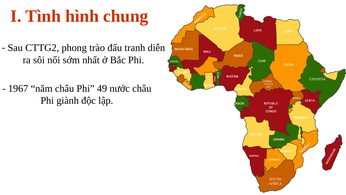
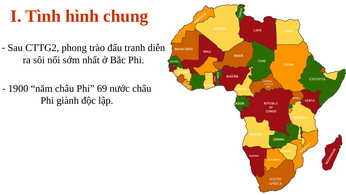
1967: 1967 -> 1900 (18, 88)
49: 49 -> 69 (102, 88)
